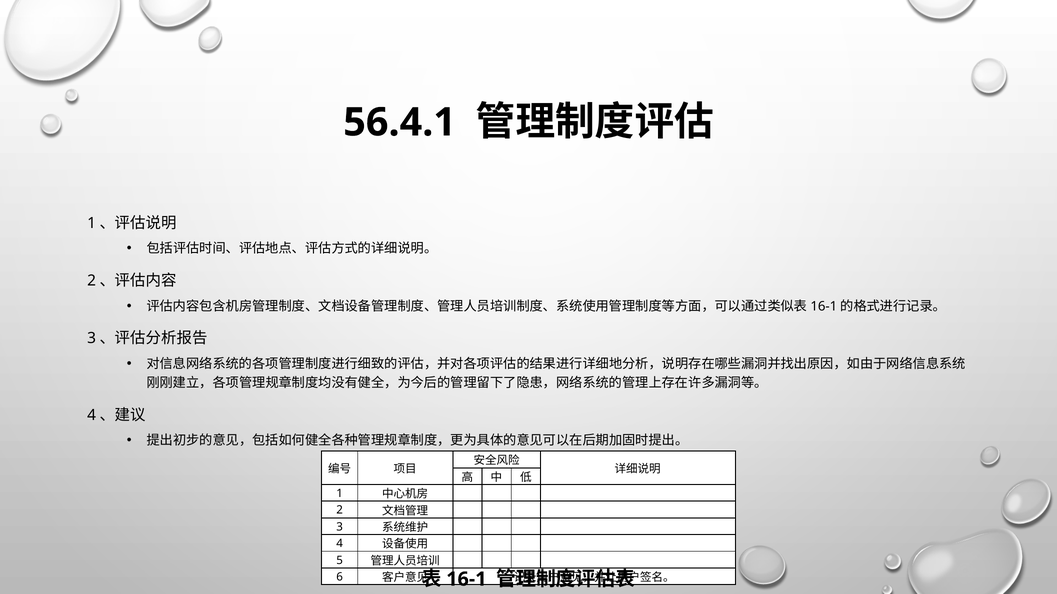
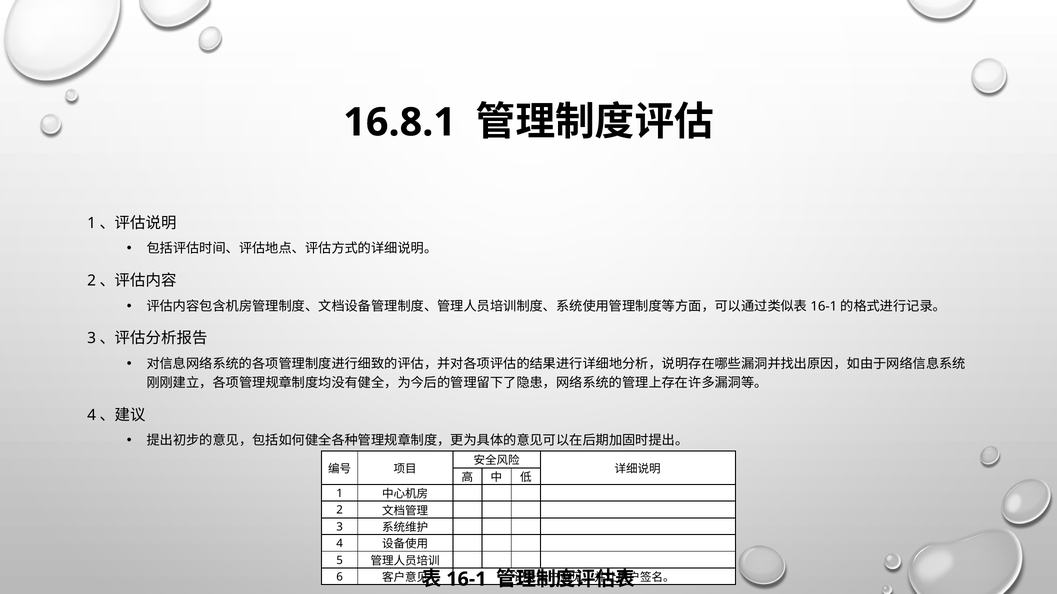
56.4.1: 56.4.1 -> 16.8.1 (400, 123)
